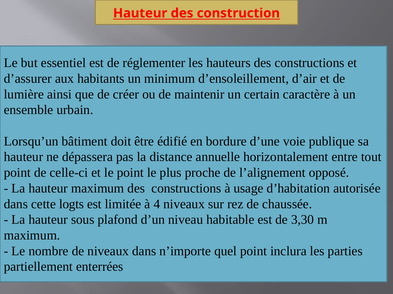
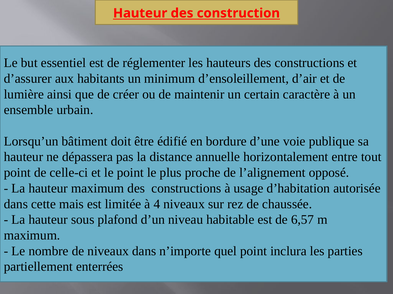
logts: logts -> mais (71, 204)
3,30: 3,30 -> 6,57 (303, 220)
